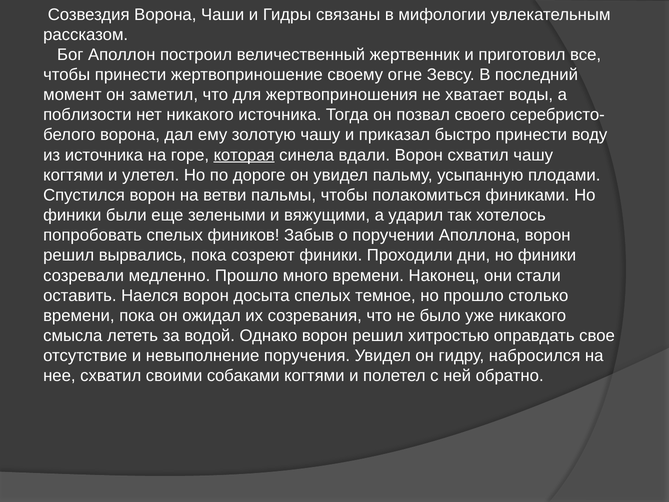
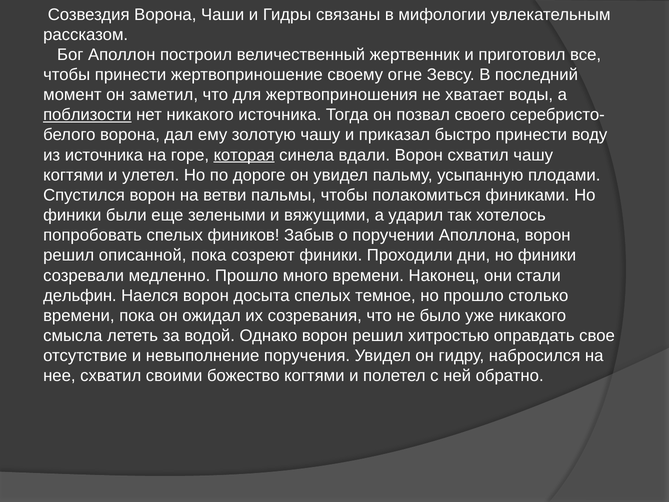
поблизости underline: none -> present (87, 115)
вырвались: вырвались -> описанной (143, 255)
оставить: оставить -> дельфин (80, 295)
собаками: собаками -> божество (243, 376)
